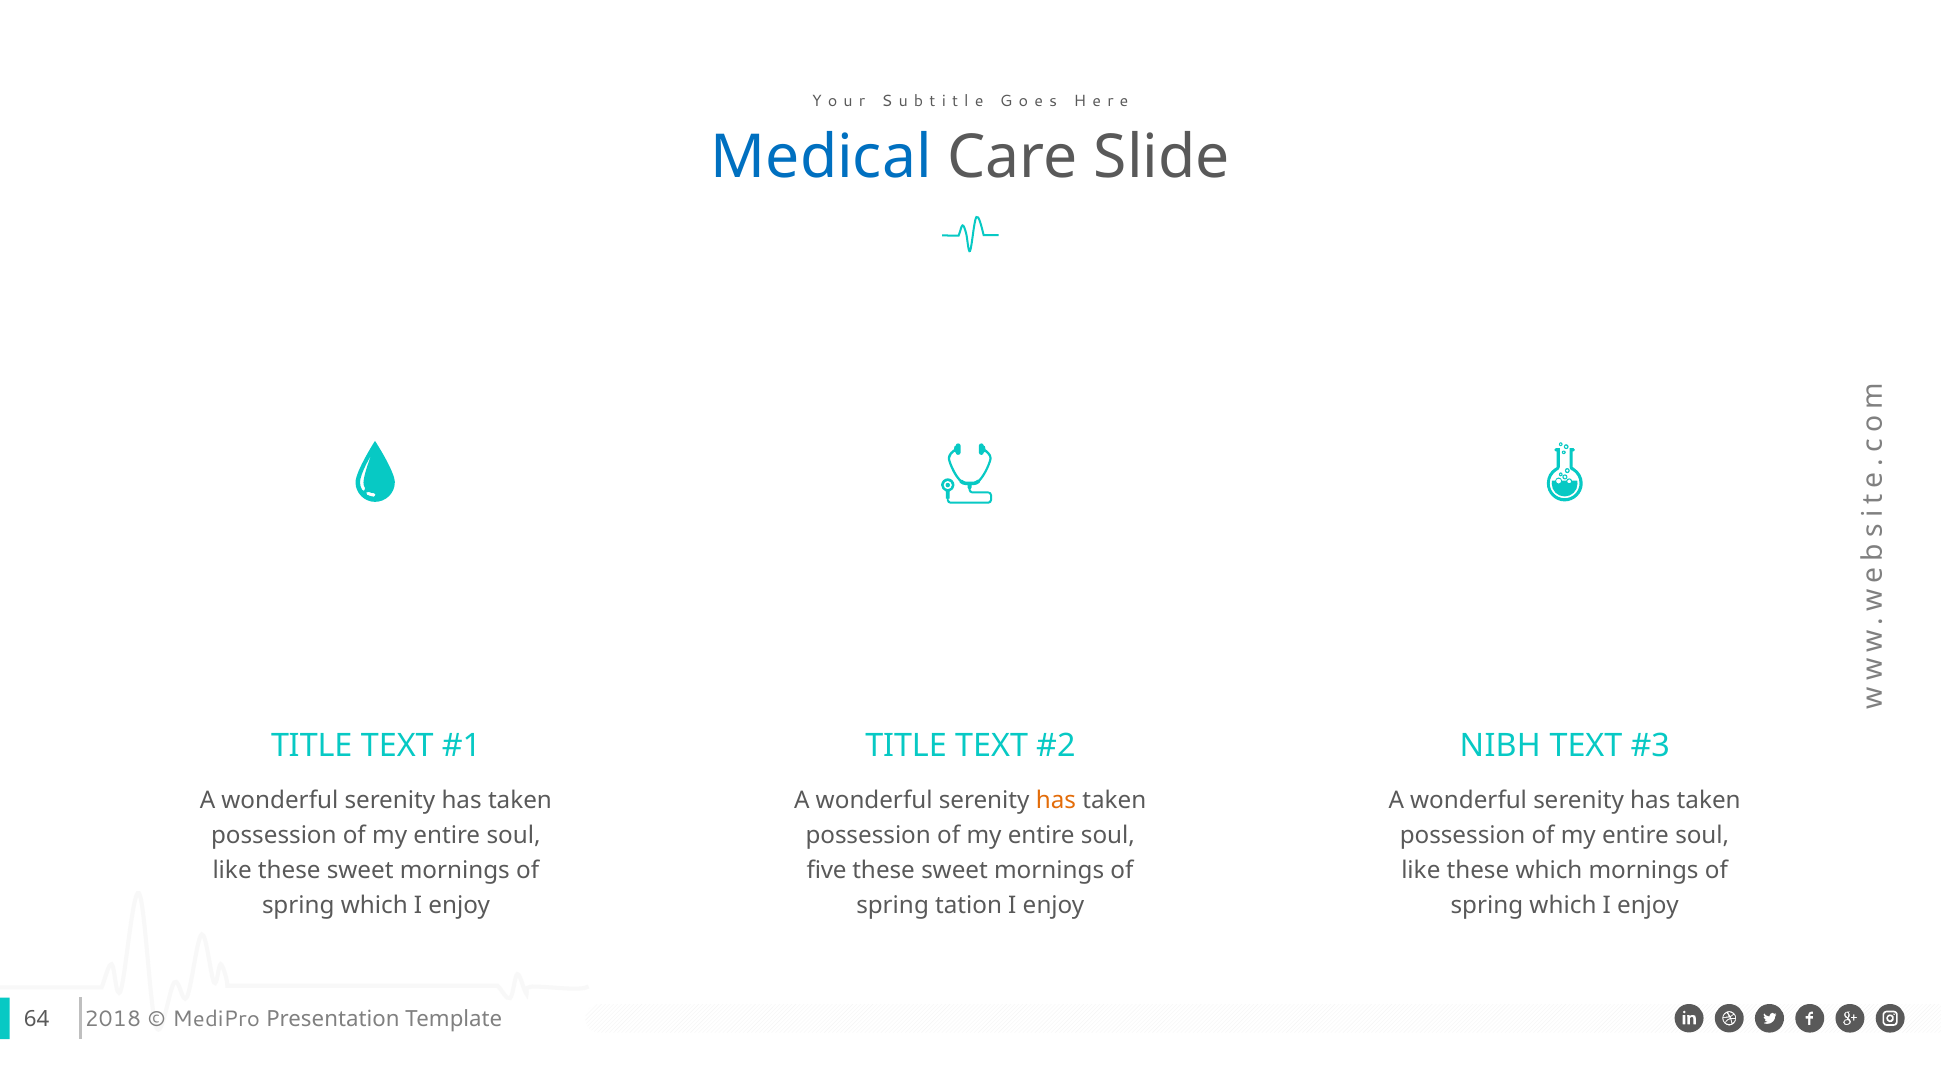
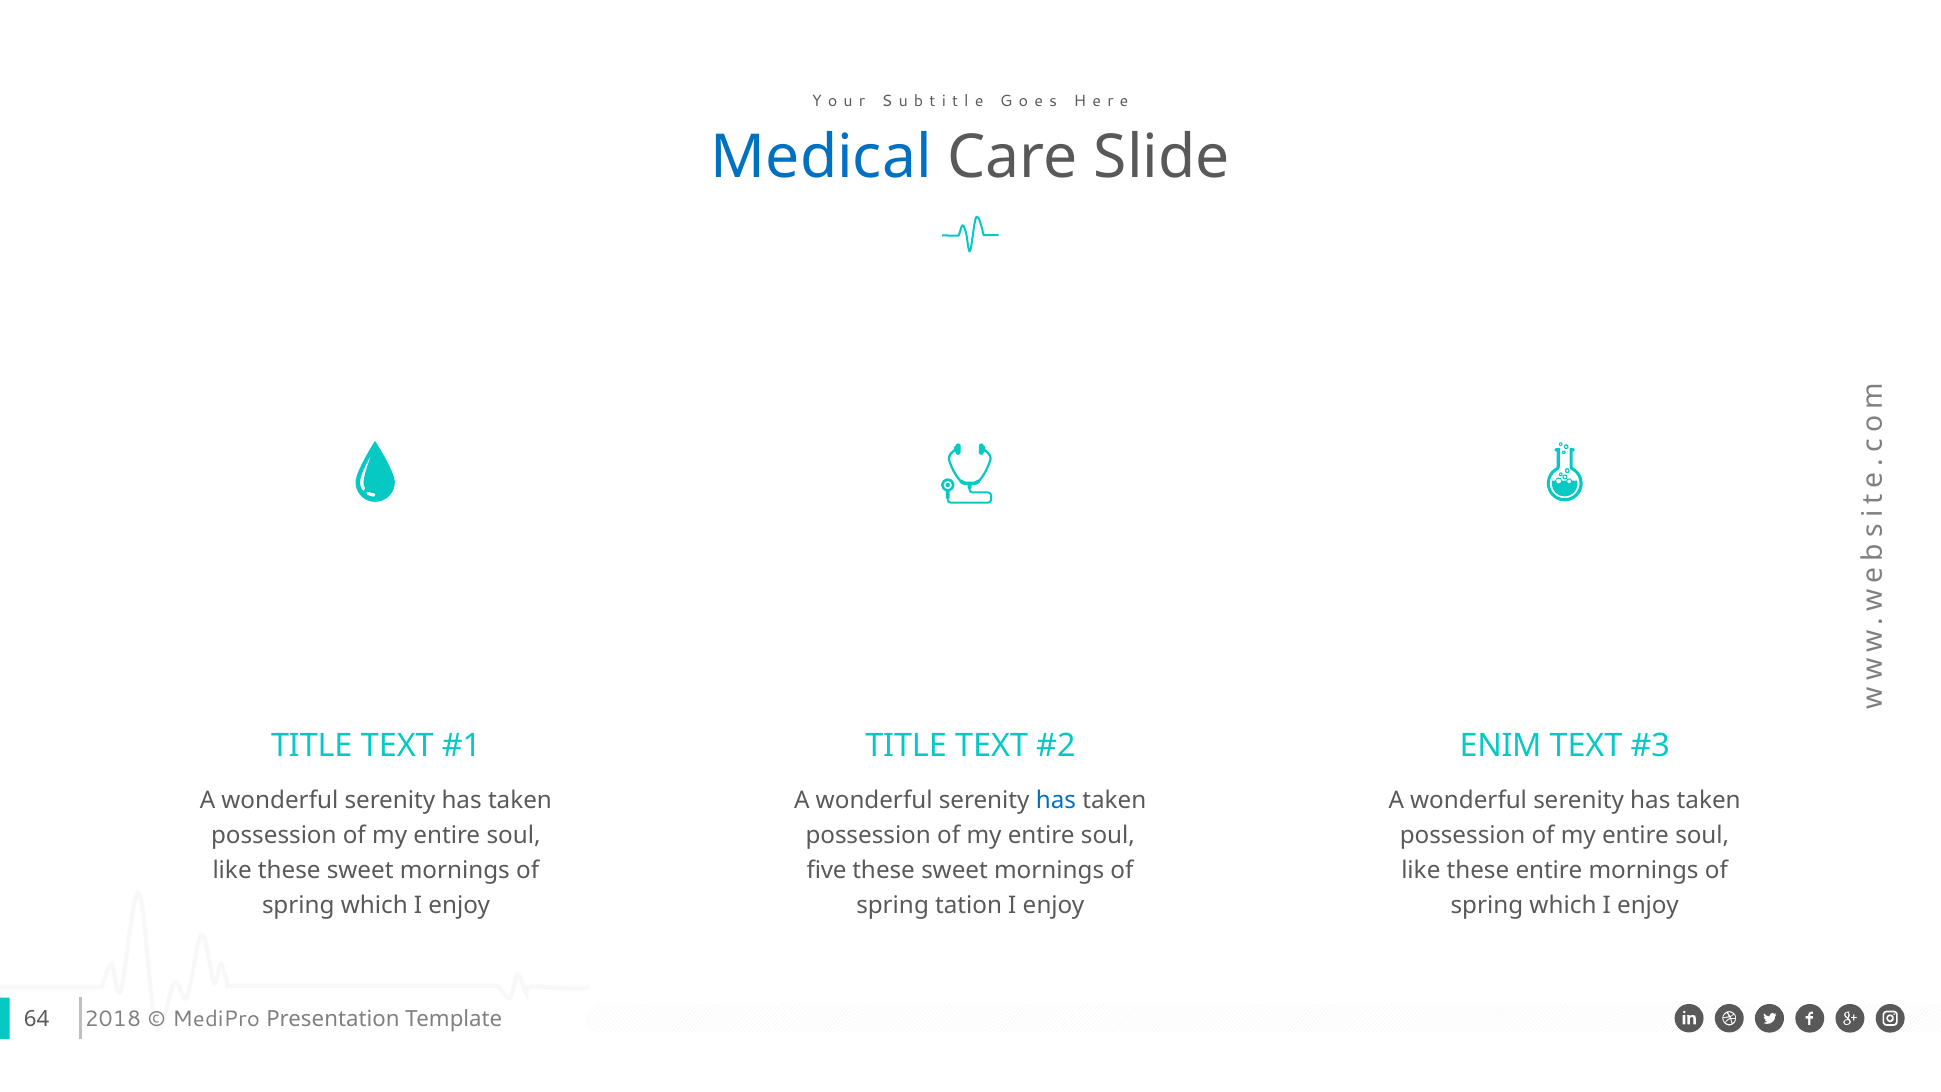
NIBH: NIBH -> ENIM (1501, 746)
has colour: orange -> blue (1056, 800)
these which: which -> entire (1549, 870)
